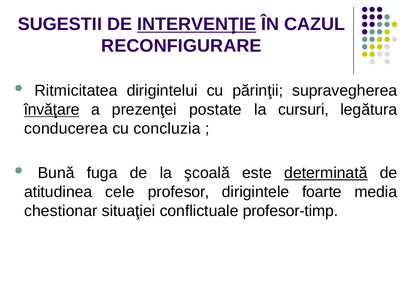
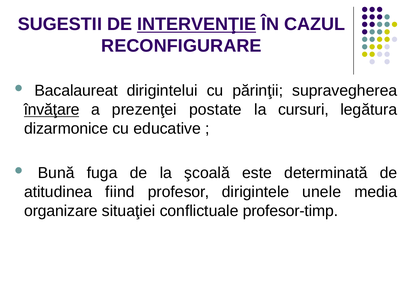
Ritmicitatea: Ritmicitatea -> Bacalaureat (76, 91)
conducerea: conducerea -> dizarmonice (66, 129)
concluzia: concluzia -> educative (167, 129)
determinată underline: present -> none (326, 173)
cele: cele -> fiind (120, 192)
foarte: foarte -> unele (322, 192)
chestionar: chestionar -> organizare (61, 211)
